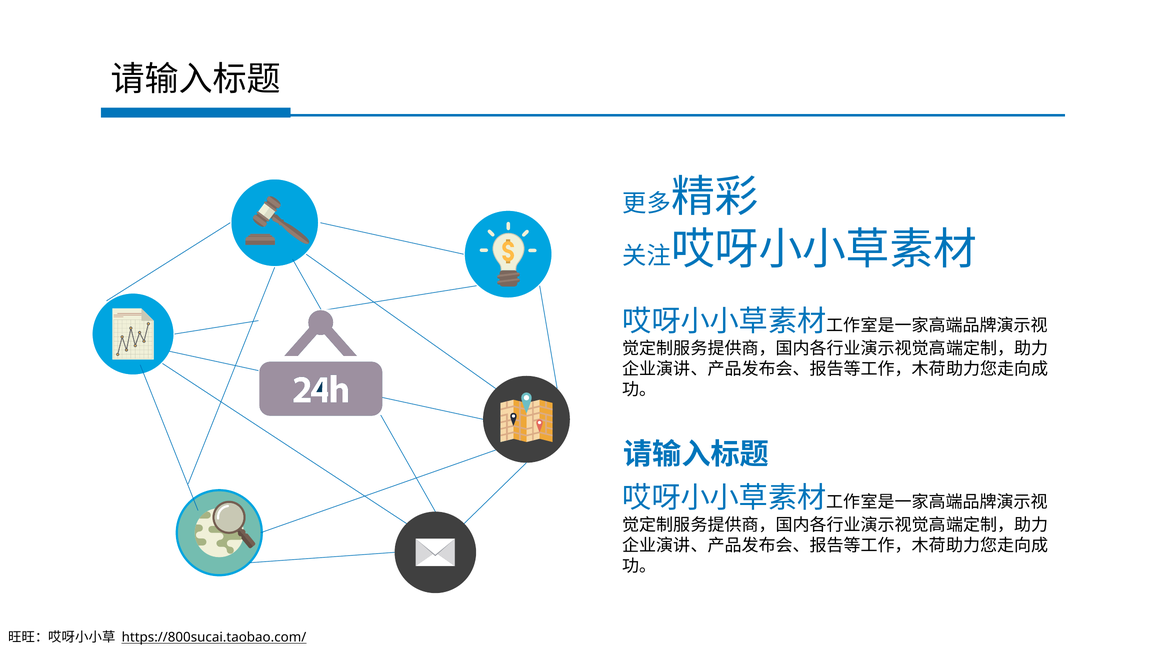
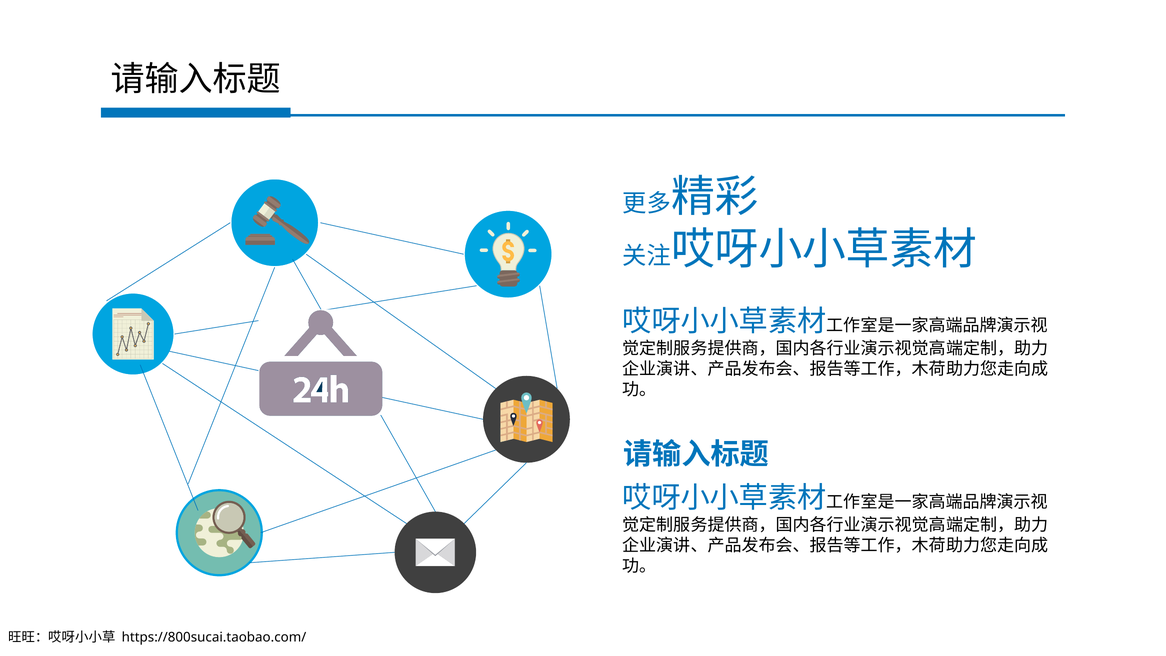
https://800sucai.taobao.com/ underline: present -> none (214, 637)
